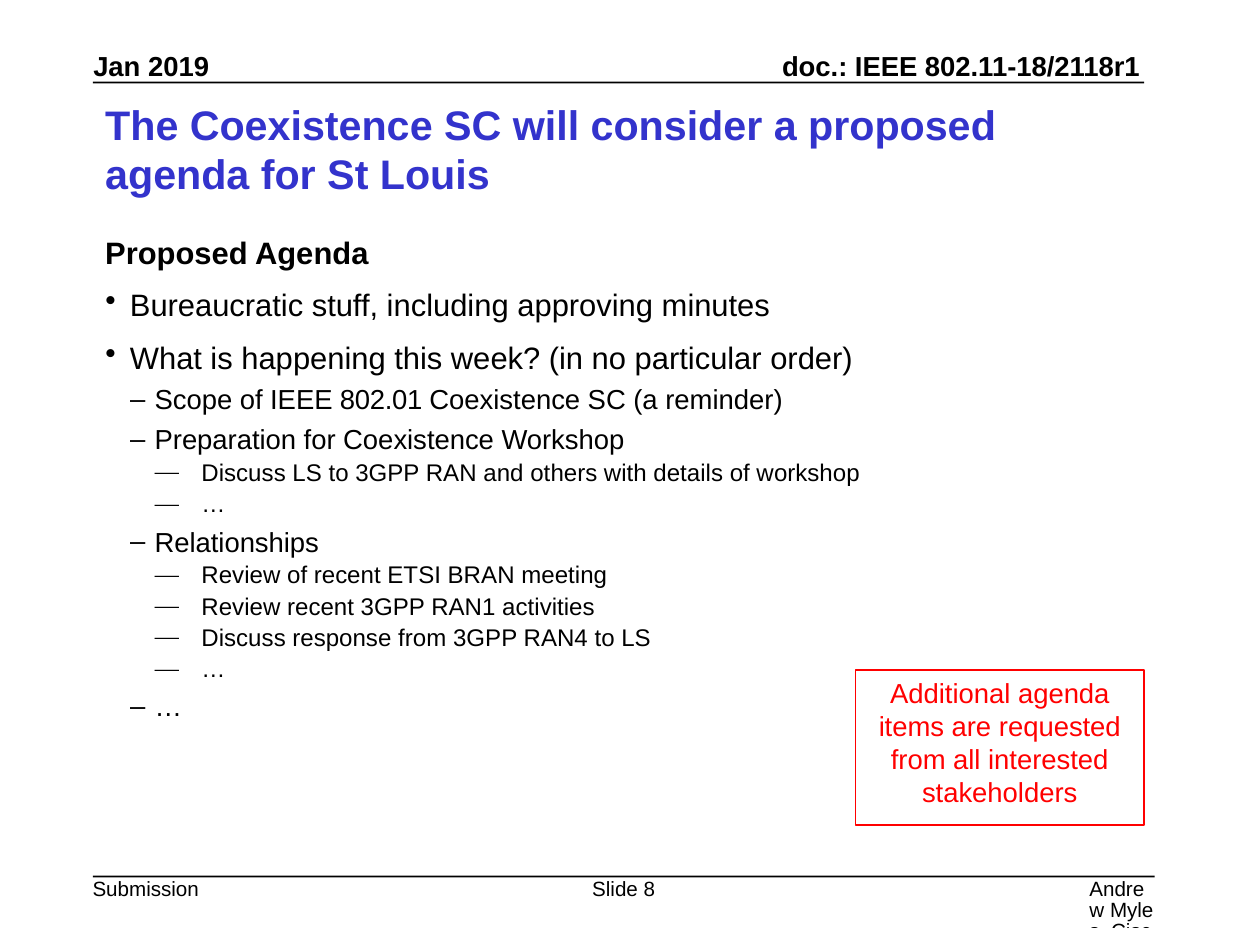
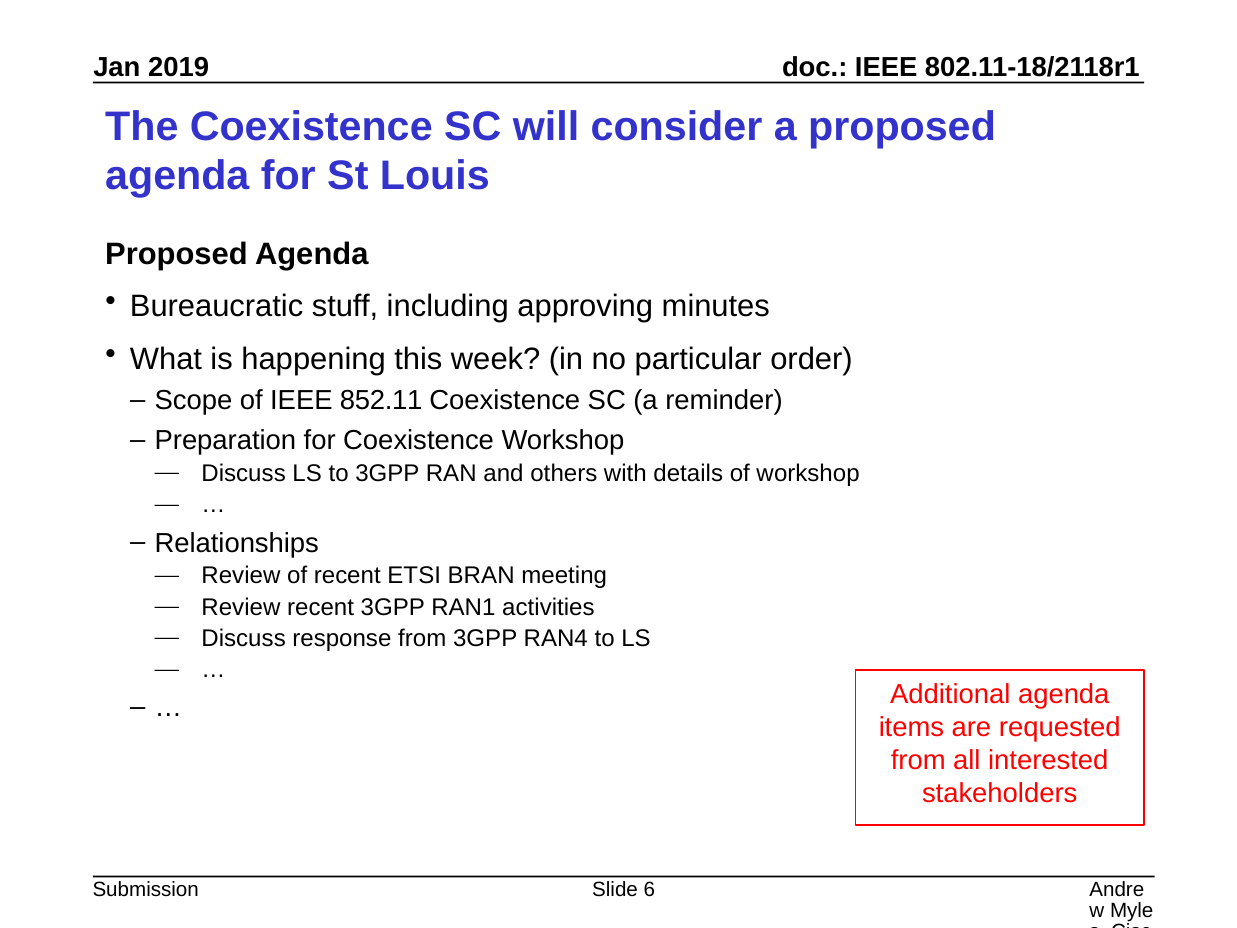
802.01: 802.01 -> 852.11 (381, 401)
8: 8 -> 6 (649, 890)
